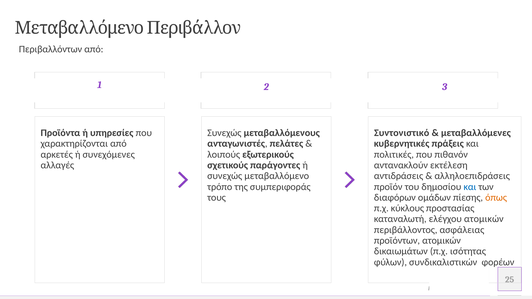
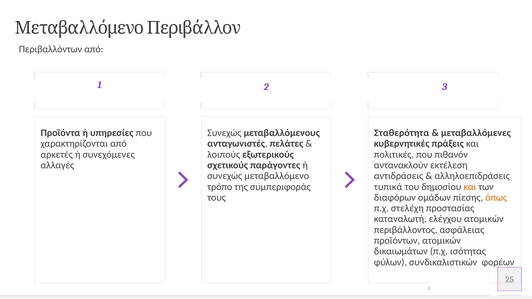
Συντονιστικό: Συντονιστικό -> Σταθερότητα (402, 133)
προϊόν: προϊόν -> τυπικά (388, 187)
και colour: blue -> orange (470, 187)
κύκλους: κύκλους -> στελέχη (407, 208)
